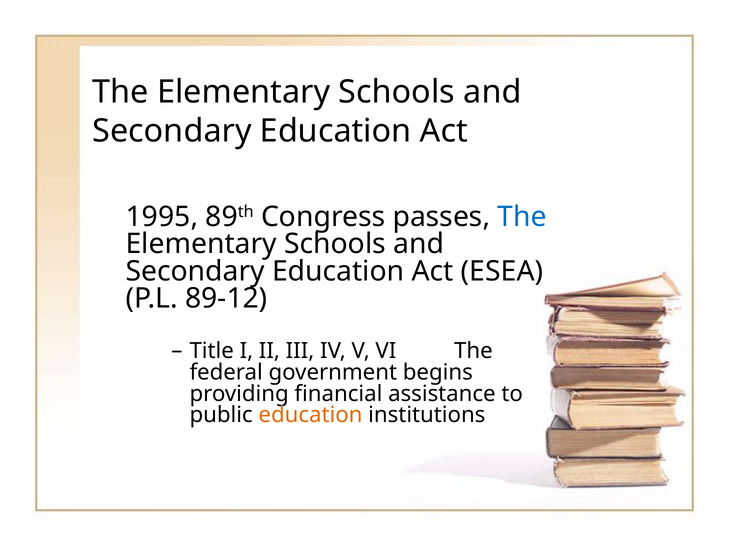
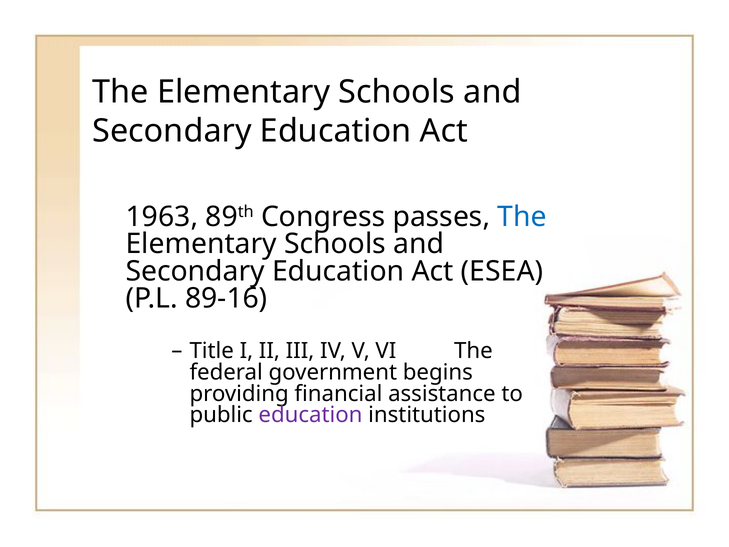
1995: 1995 -> 1963 (162, 217)
89-12: 89-12 -> 89-16 (226, 298)
education colour: orange -> purple (310, 415)
